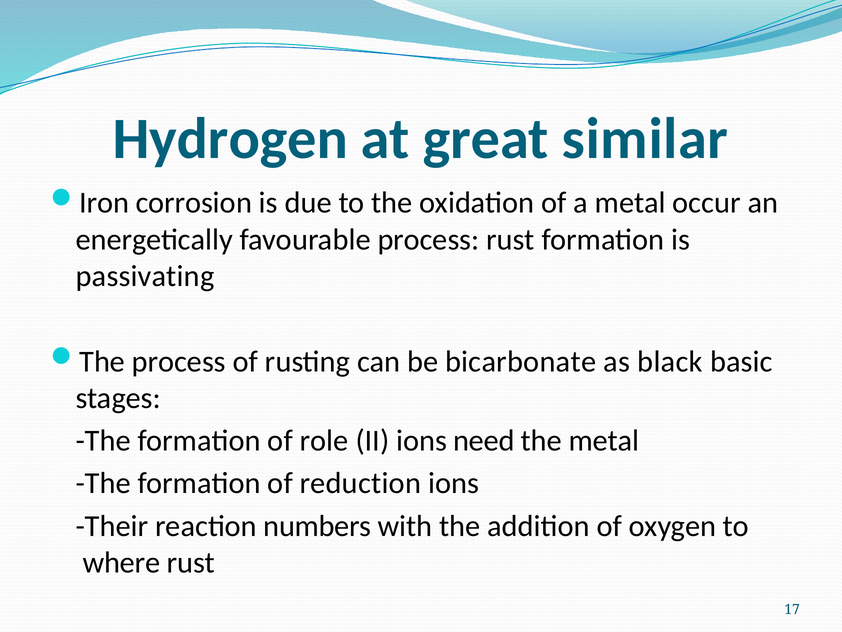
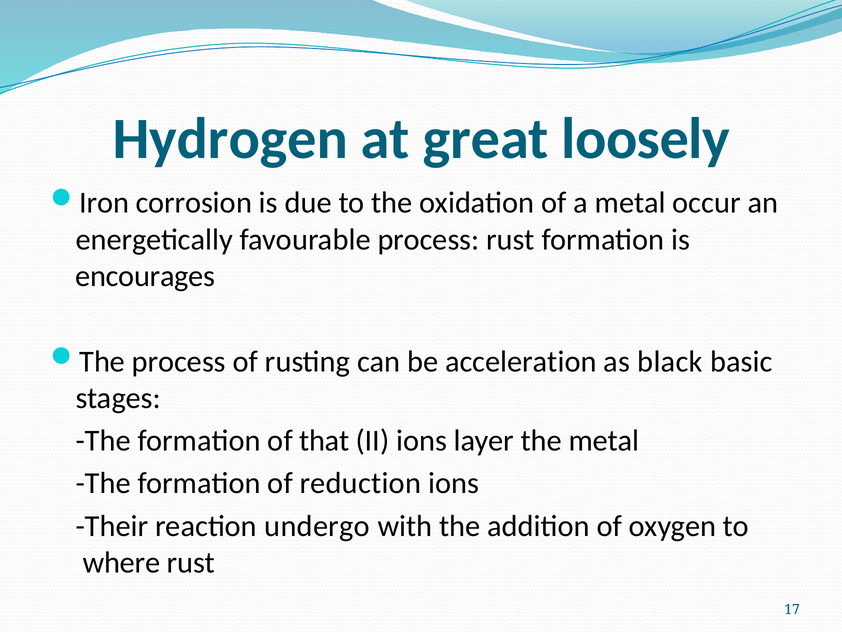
similar: similar -> loosely (646, 139)
passivating: passivating -> encourages (145, 276)
bicarbonate: bicarbonate -> acceleration (521, 361)
role: role -> that (324, 440)
need: need -> layer (484, 440)
numbers: numbers -> undergo (317, 526)
